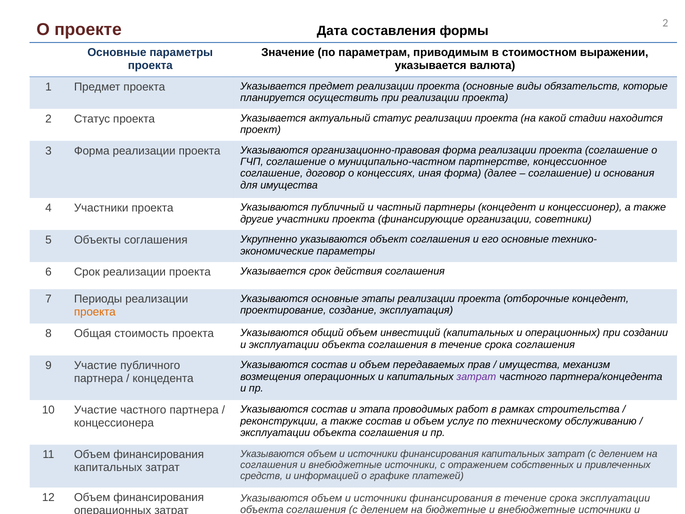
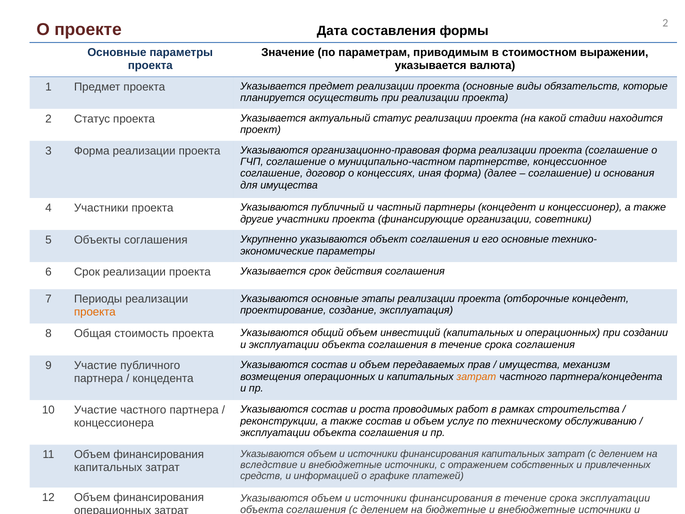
затрат colour: purple -> orange (476, 376)
этапа: этапа -> роста (375, 409)
соглашения: соглашения -> вследствие (269, 465)
